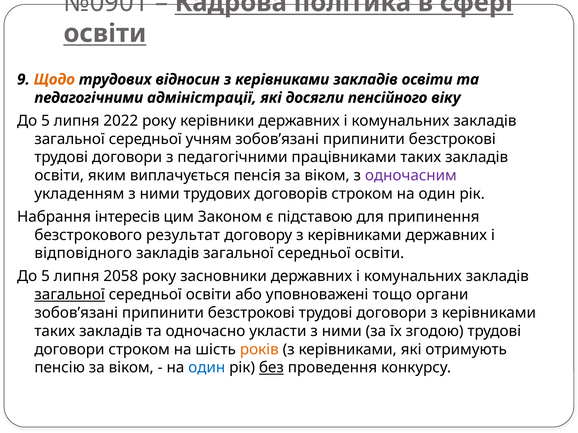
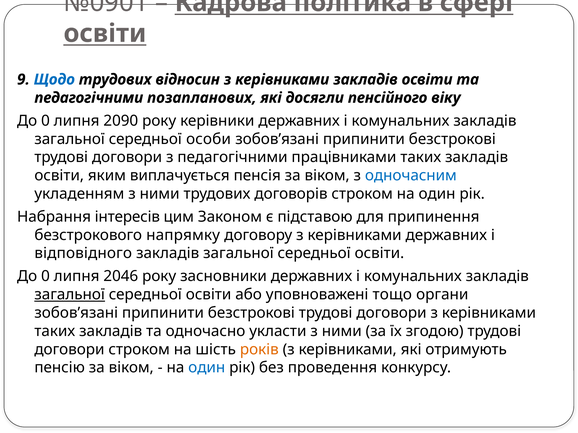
Щодо colour: orange -> blue (54, 80)
адміністрації: адміністрації -> позапланових (202, 98)
5: 5 -> 0 (45, 121)
2022: 2022 -> 2090 (121, 121)
учням: учням -> особи (209, 139)
одночасним colour: purple -> blue (411, 176)
результат: результат -> напрямку (183, 235)
5: 5 -> 0 (45, 277)
2058: 2058 -> 2046 (121, 277)
без underline: present -> none (271, 368)
